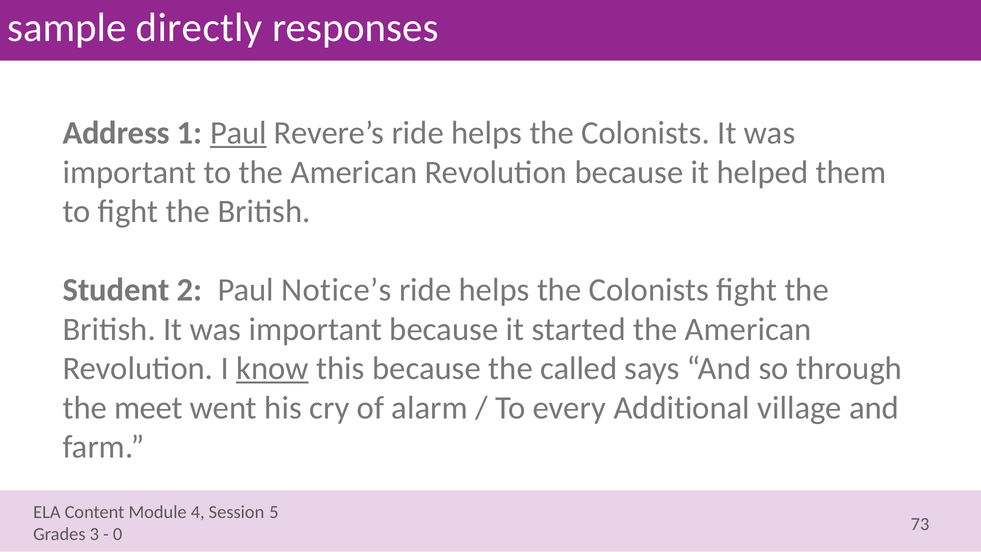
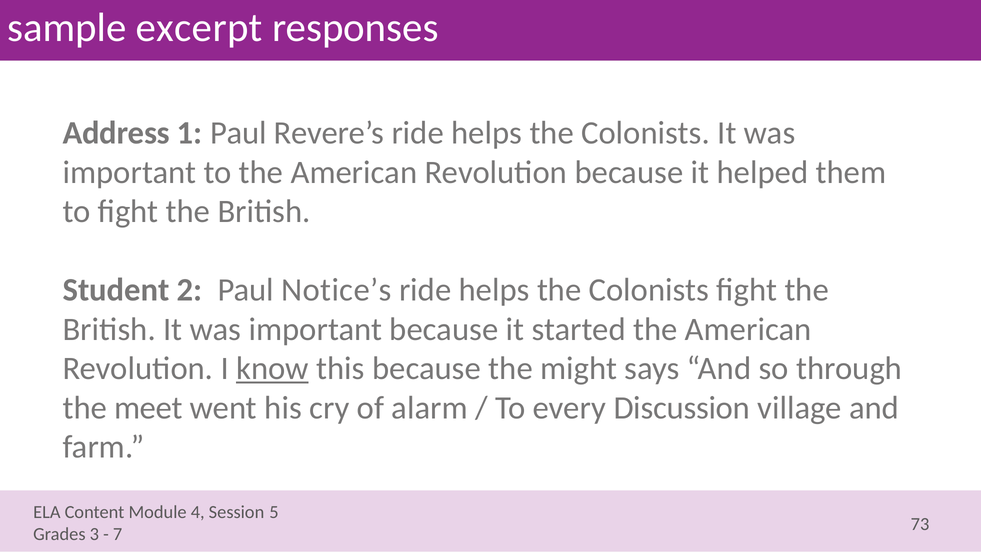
directly: directly -> excerpt (199, 28)
Paul underline: present -> none (238, 133)
called: called -> might (579, 368)
Additional: Additional -> Discussion (682, 408)
0: 0 -> 7 (118, 534)
